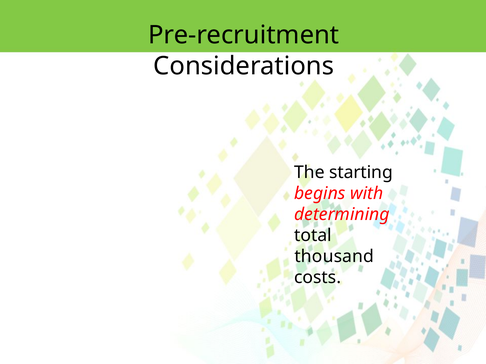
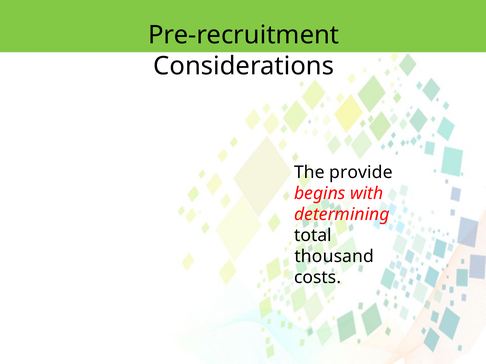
starting: starting -> provide (361, 173)
